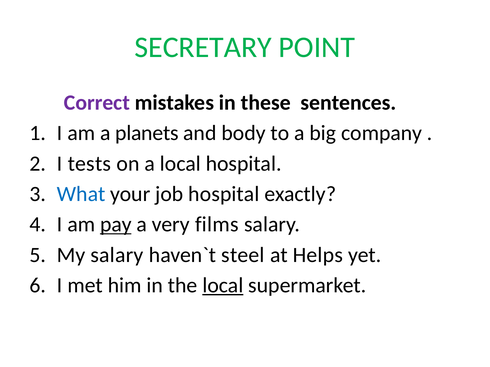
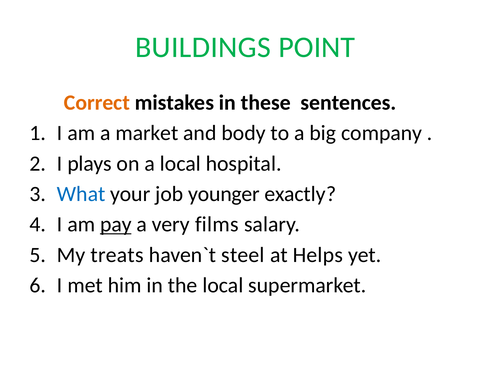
SECRETARY: SECRETARY -> BUILDINGS (203, 47)
Correct colour: purple -> orange (97, 103)
planets: planets -> market (147, 133)
tests: tests -> plays (90, 164)
job hospital: hospital -> younger (224, 194)
My salary: salary -> treats (117, 255)
local underline: present -> none (223, 286)
